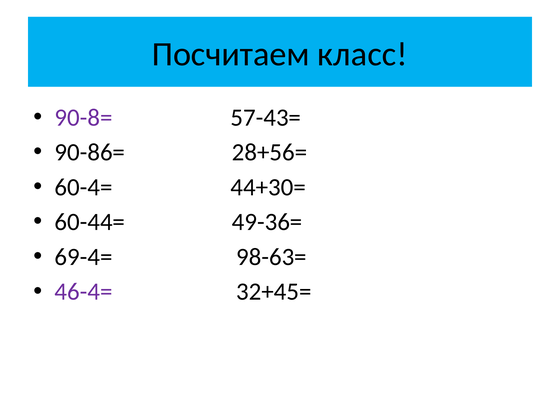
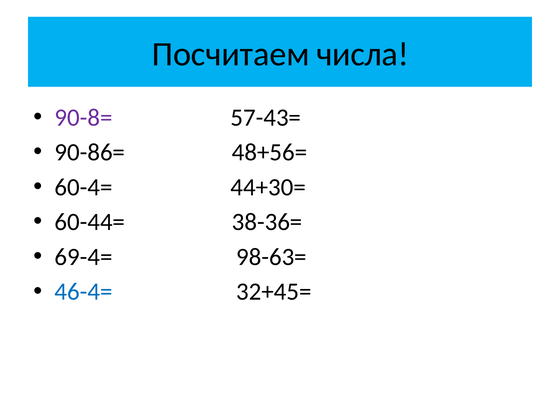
класс: класс -> числа (363, 54)
28+56=: 28+56= -> 48+56= (270, 152)
49-36=: 49-36= -> 38-36= (267, 222)
46-4= colour: purple -> blue (84, 292)
